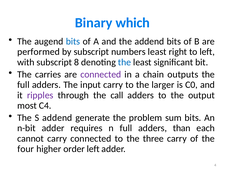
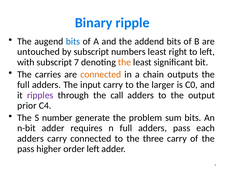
which: which -> ripple (133, 23)
performed: performed -> untouched (39, 52)
8: 8 -> 7 (77, 62)
the colour: blue -> orange (124, 62)
connected colour: purple -> orange (101, 74)
most: most -> prior (27, 105)
S addend: addend -> number (57, 117)
adders than: than -> pass (182, 128)
cannot: cannot -> adders (30, 138)
four: four -> pass (26, 148)
